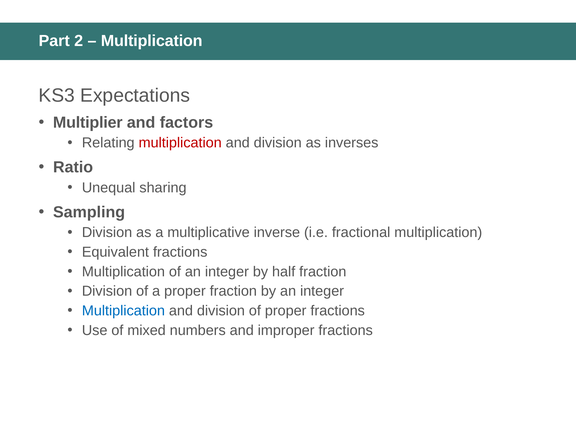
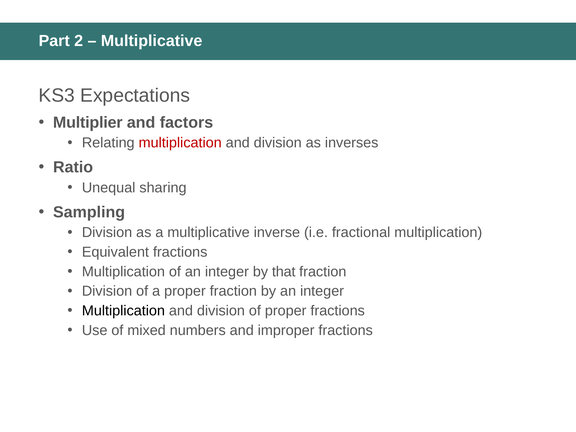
Multiplication: Multiplication -> Multiplicative (152, 41)
half: half -> that (284, 272)
Multiplication colour: blue -> black (123, 311)
